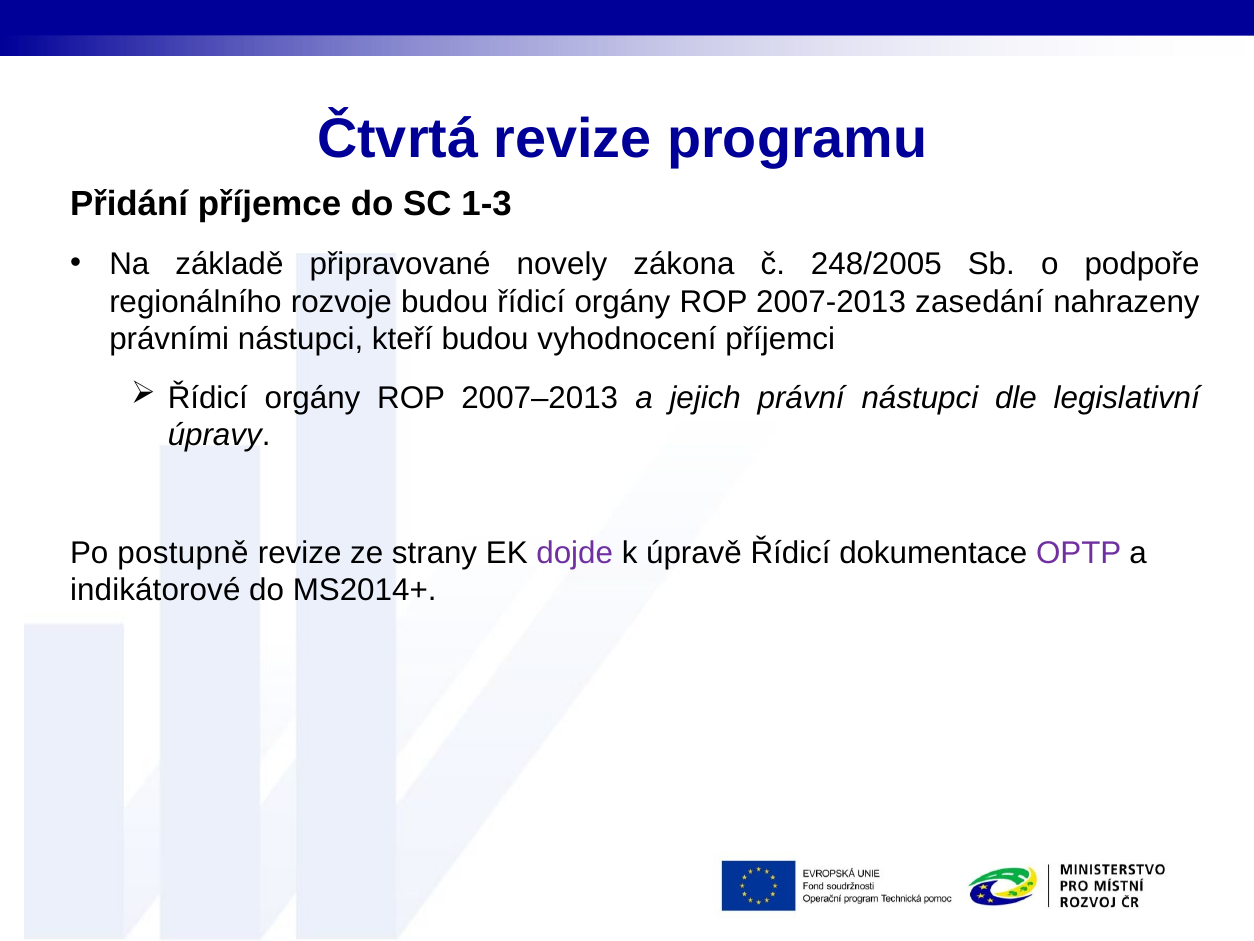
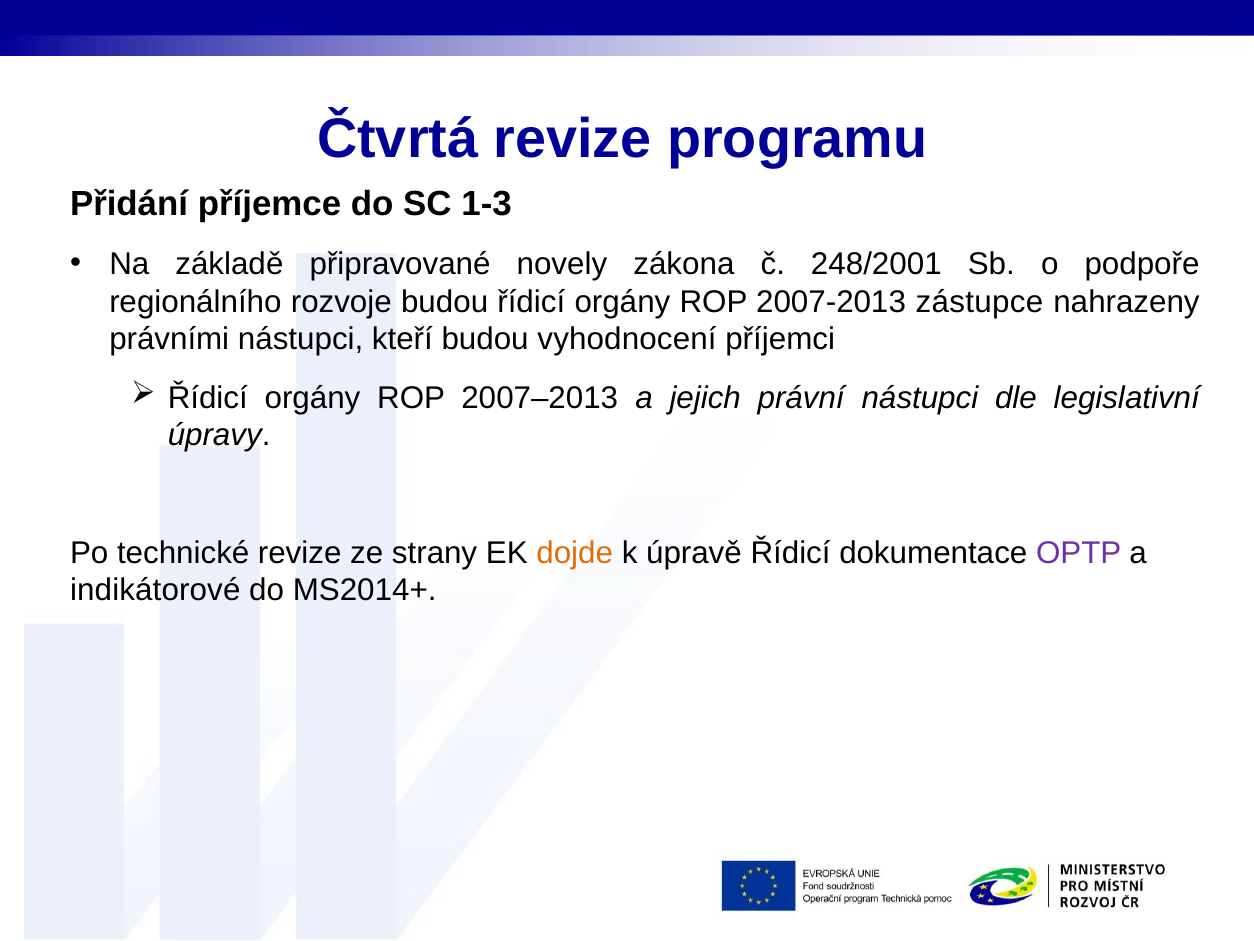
248/2005: 248/2005 -> 248/2001 (876, 264)
zasedání: zasedání -> zástupce (980, 302)
postupně: postupně -> technické (183, 553)
dojde colour: purple -> orange (575, 553)
